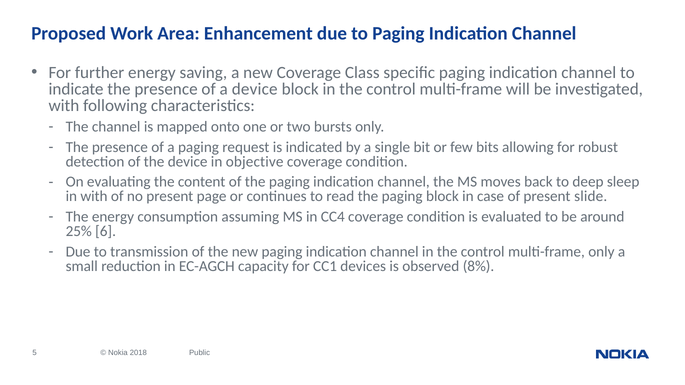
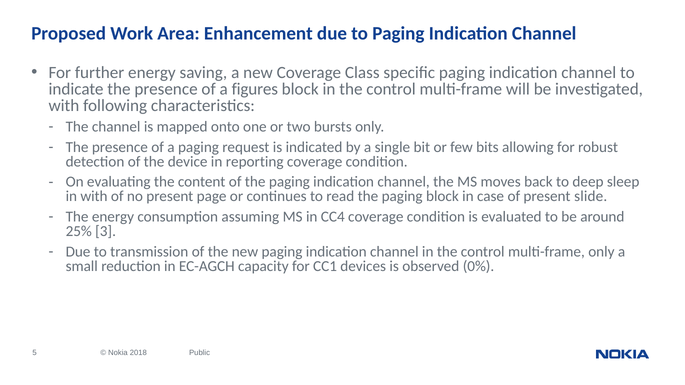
a device: device -> figures (255, 89)
objective: objective -> reporting (255, 162)
6: 6 -> 3 (106, 232)
8%: 8% -> 0% (479, 266)
